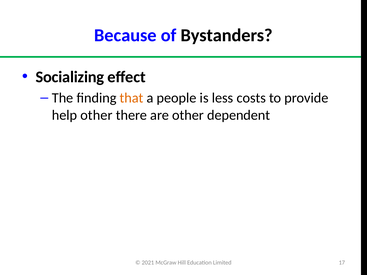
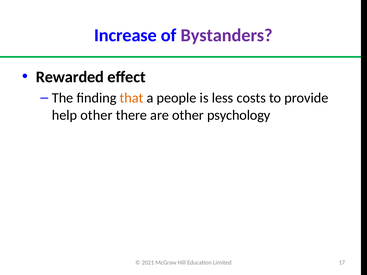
Because: Because -> Increase (126, 35)
Bystanders colour: black -> purple (227, 35)
Socializing: Socializing -> Rewarded (70, 77)
dependent: dependent -> psychology (239, 115)
